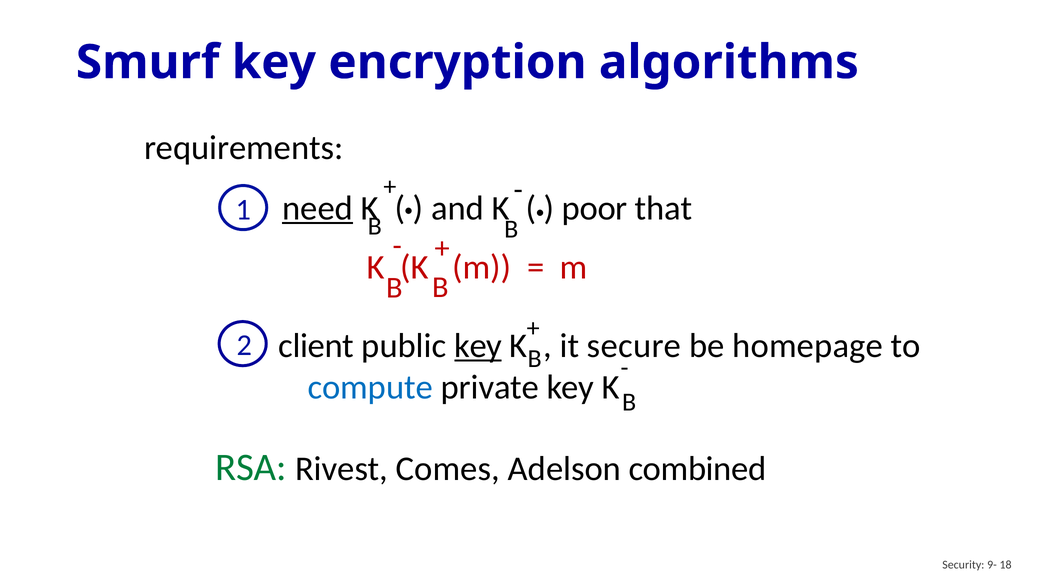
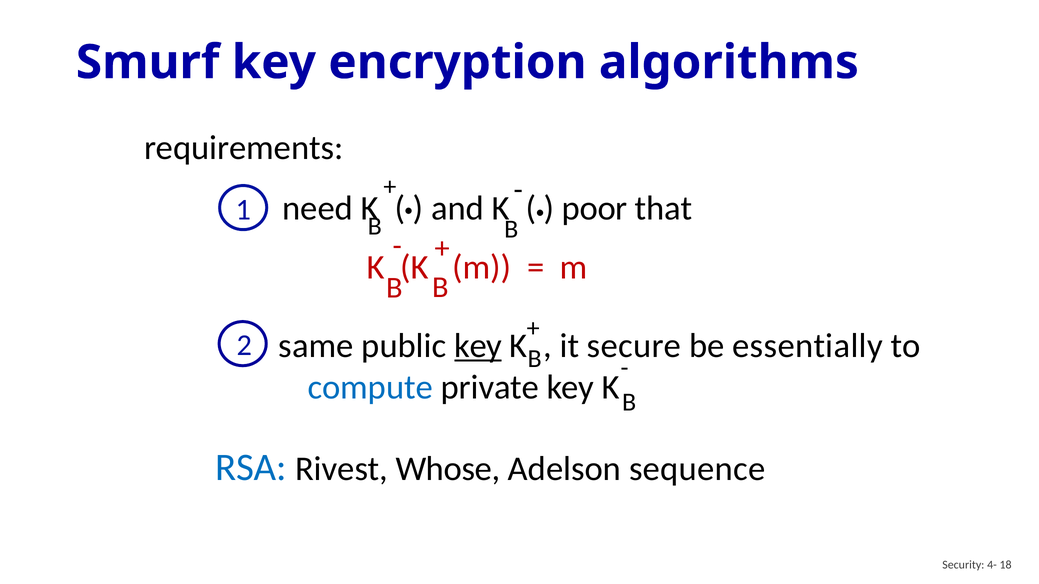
need underline: present -> none (318, 208)
client: client -> same (316, 346)
homepage: homepage -> essentially (808, 346)
RSA colour: green -> blue (251, 468)
Comes: Comes -> Whose (448, 469)
combined: combined -> sequence (697, 469)
9-: 9- -> 4- (992, 565)
